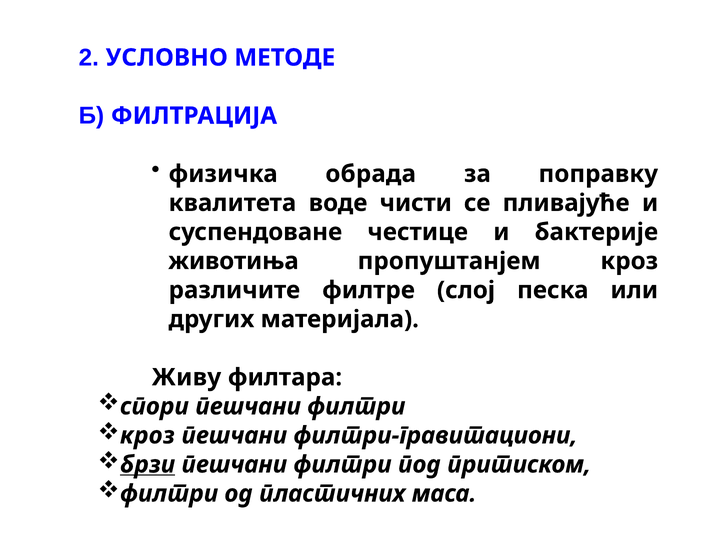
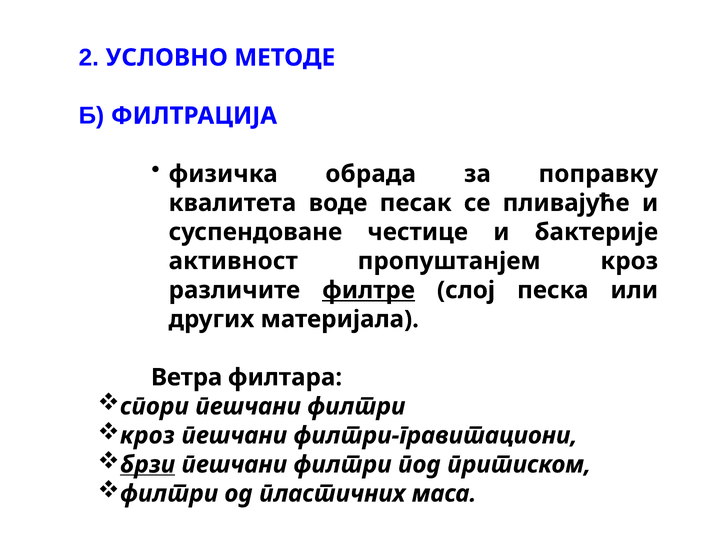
чисти: чисти -> песак (416, 203)
животиња: животиња -> активност (233, 261)
филтре underline: none -> present (369, 290)
Живу: Живу -> Ветра (187, 378)
